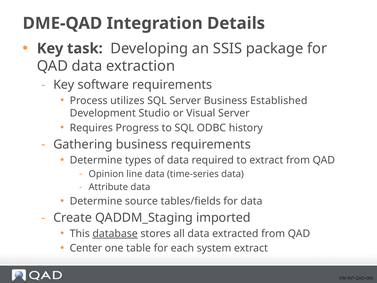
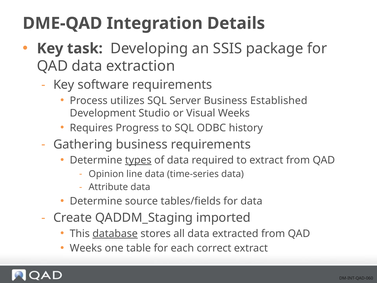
Visual Server: Server -> Weeks (234, 113)
types underline: none -> present (138, 160)
Center: Center -> Weeks (86, 248)
system: system -> correct (214, 248)
